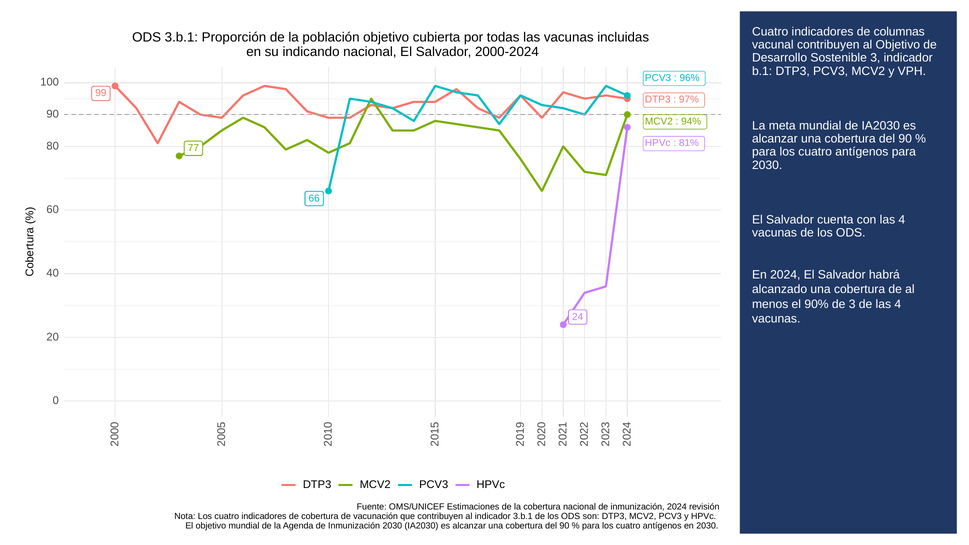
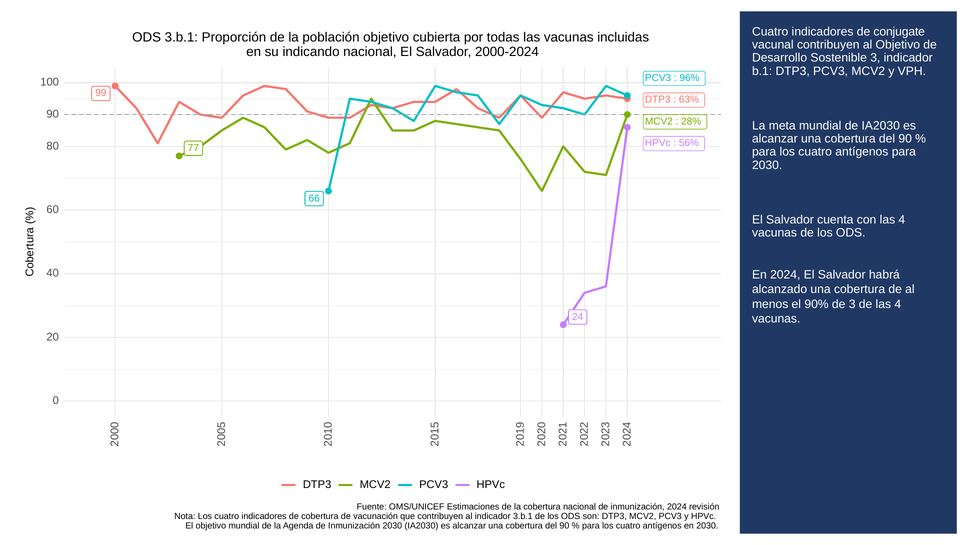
columnas: columnas -> conjugate (899, 32)
97%: 97% -> 63% (689, 100)
94%: 94% -> 28% (691, 121)
81%: 81% -> 56% (689, 143)
